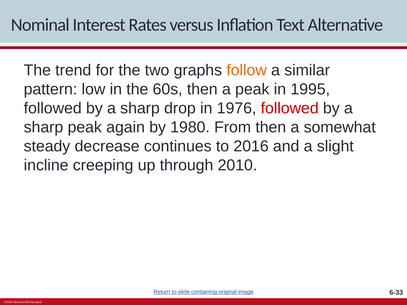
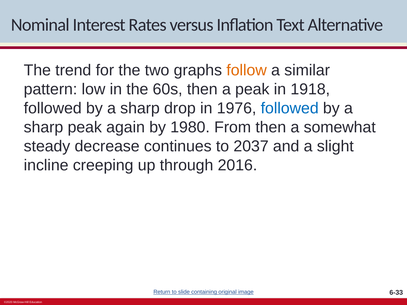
1995: 1995 -> 1918 (310, 89)
followed colour: red -> blue (290, 108)
2016: 2016 -> 2037 (251, 146)
2010: 2010 -> 2016 (237, 165)
